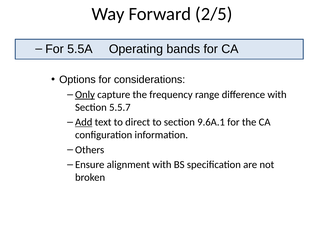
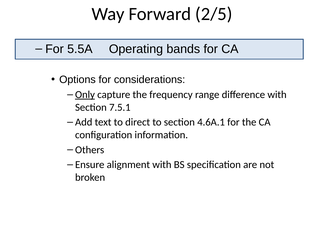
5.5.7: 5.5.7 -> 7.5.1 (120, 107)
Add underline: present -> none (84, 122)
9.6A.1: 9.6A.1 -> 4.6A.1 (211, 122)
